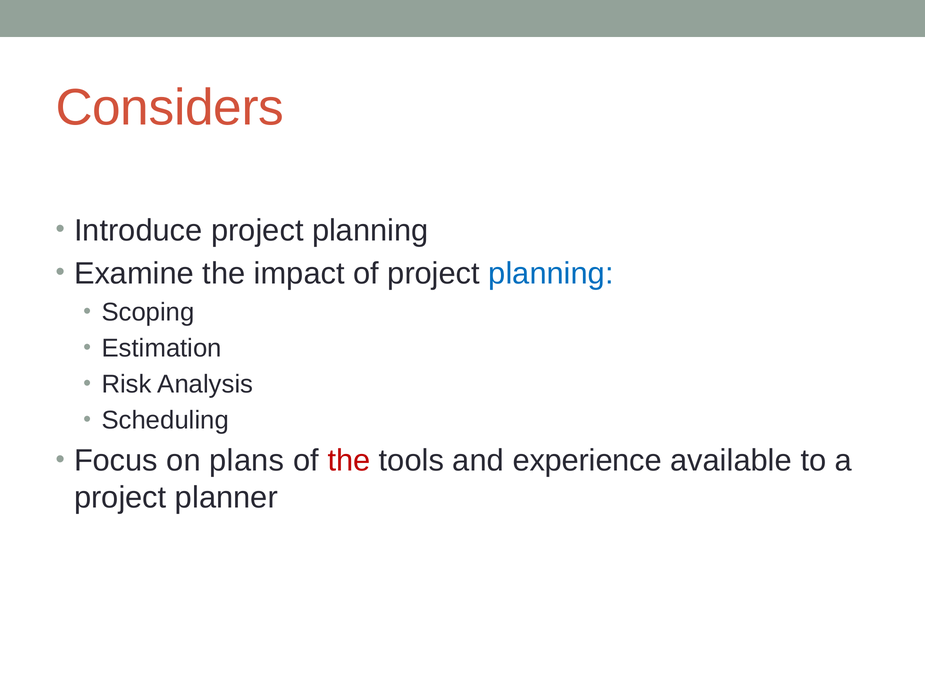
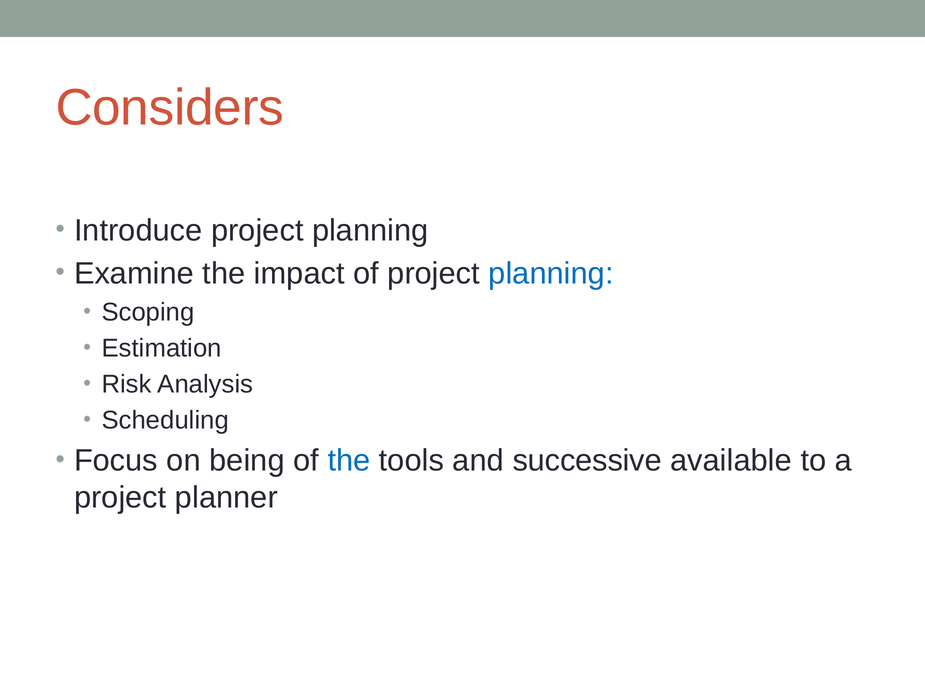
plans: plans -> being (247, 461)
the colour: red -> blue (349, 461)
experience: experience -> successive (587, 461)
